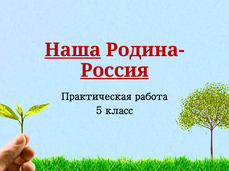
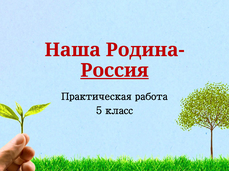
Наша underline: present -> none (73, 50)
